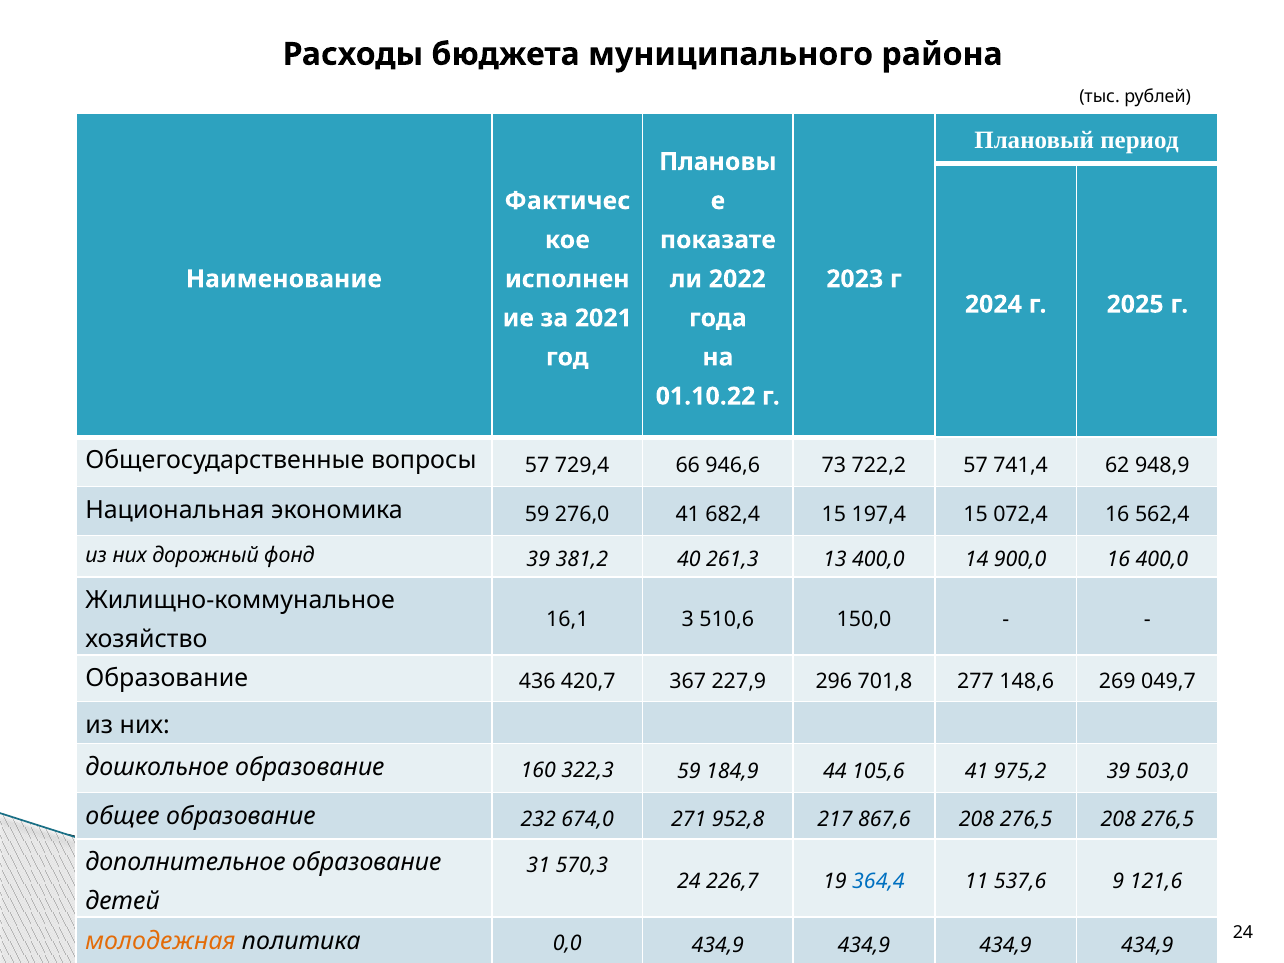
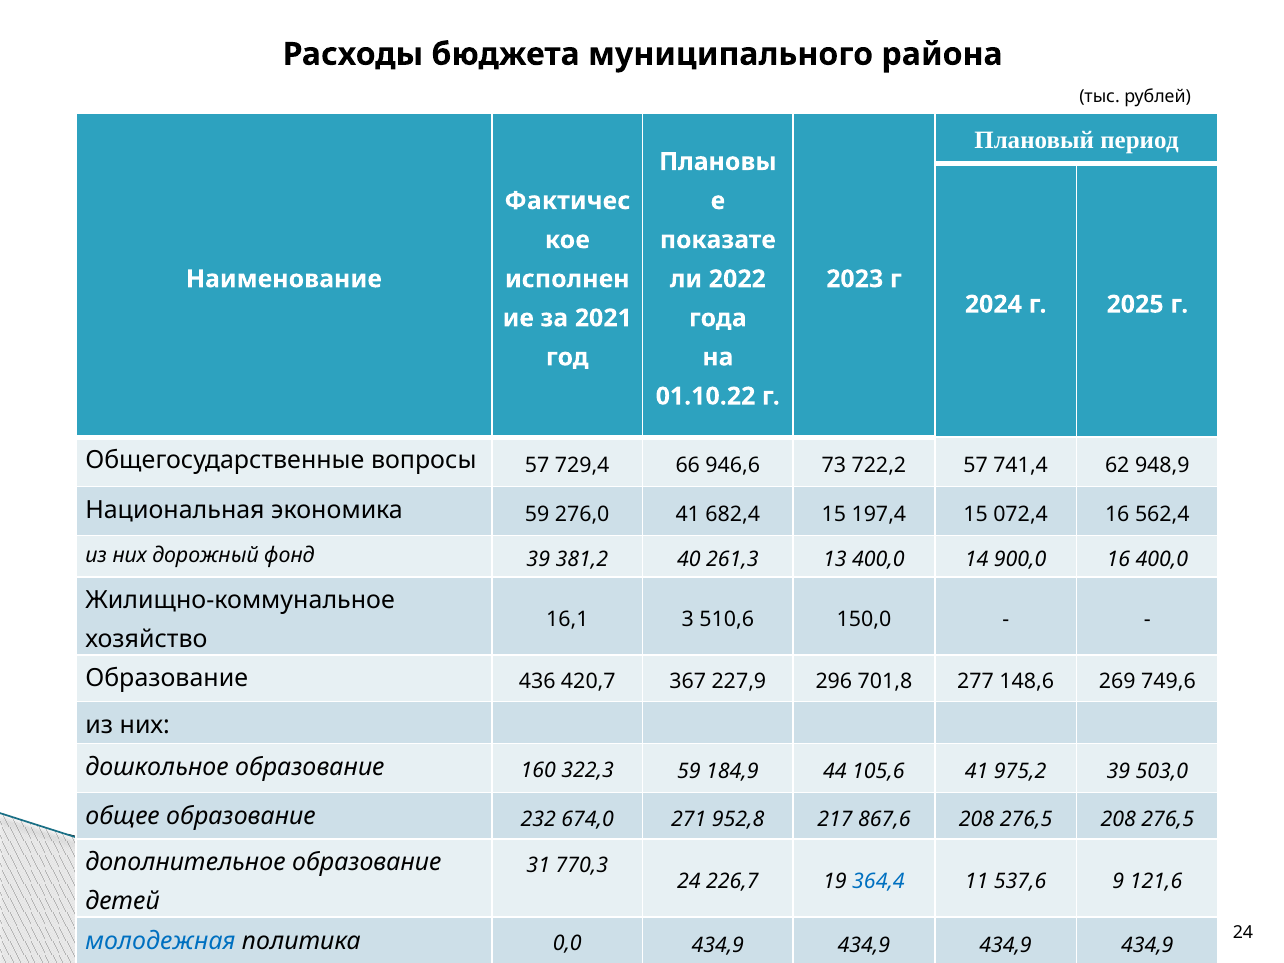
049,7: 049,7 -> 749,6 (1168, 682)
570,3: 570,3 -> 770,3 (582, 866)
молодежная colour: orange -> blue (160, 941)
